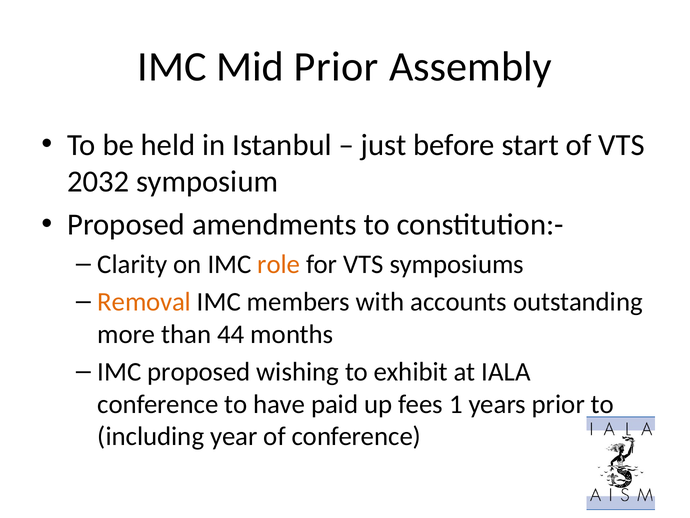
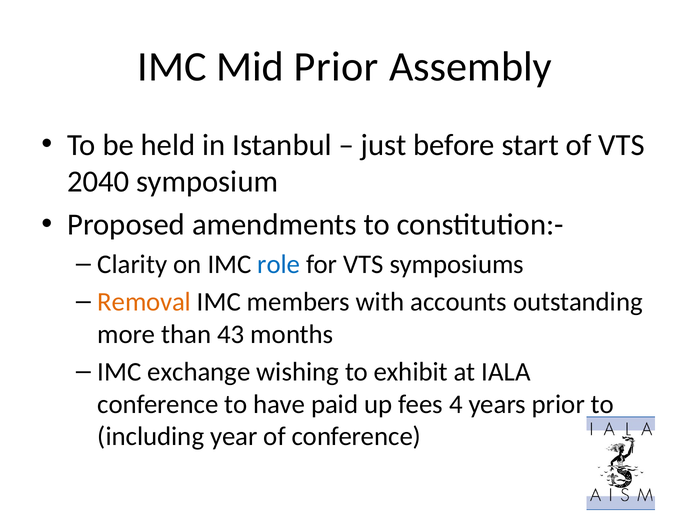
2032: 2032 -> 2040 (98, 182)
role colour: orange -> blue (279, 264)
44: 44 -> 43 (231, 334)
IMC proposed: proposed -> exchange (199, 372)
1: 1 -> 4 (456, 404)
